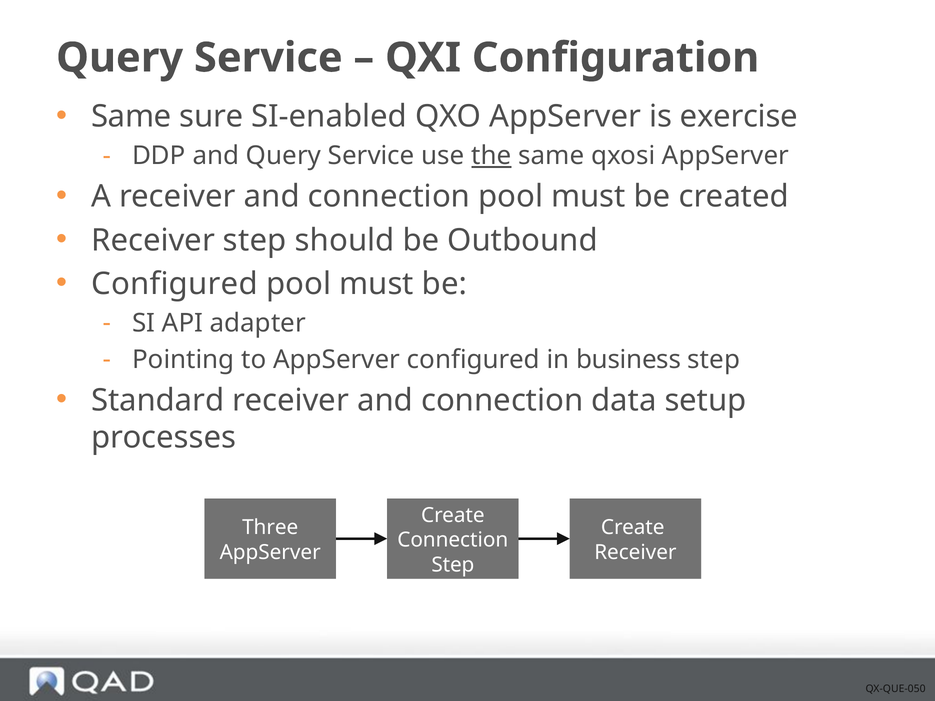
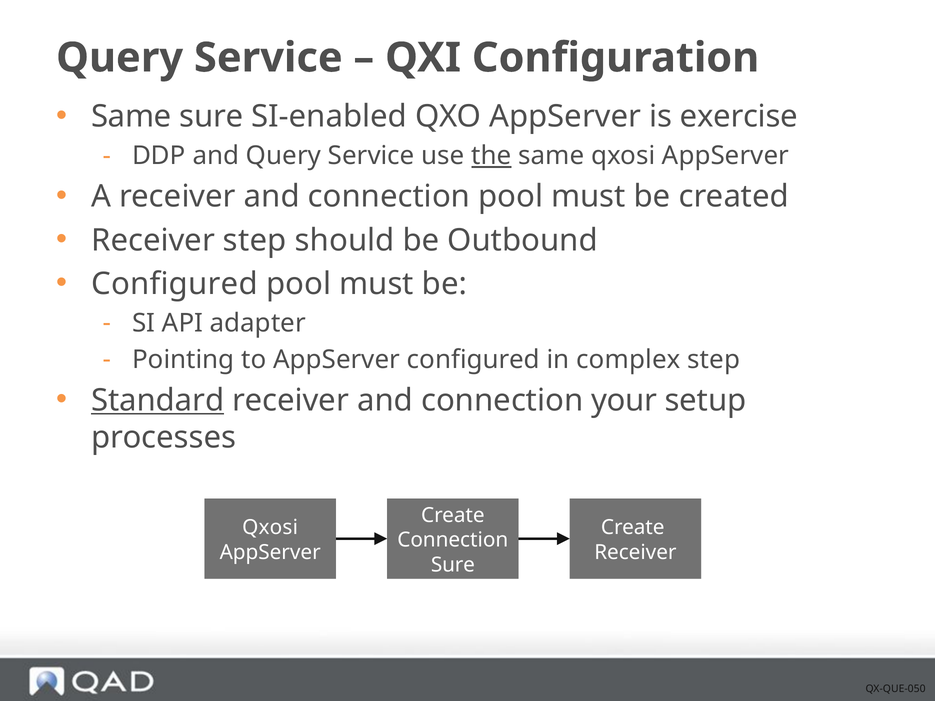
business: business -> complex (628, 360)
Standard underline: none -> present (158, 400)
data: data -> your (624, 400)
Three: Three -> Qxosi (270, 528)
Step: Step -> Sure (453, 565)
